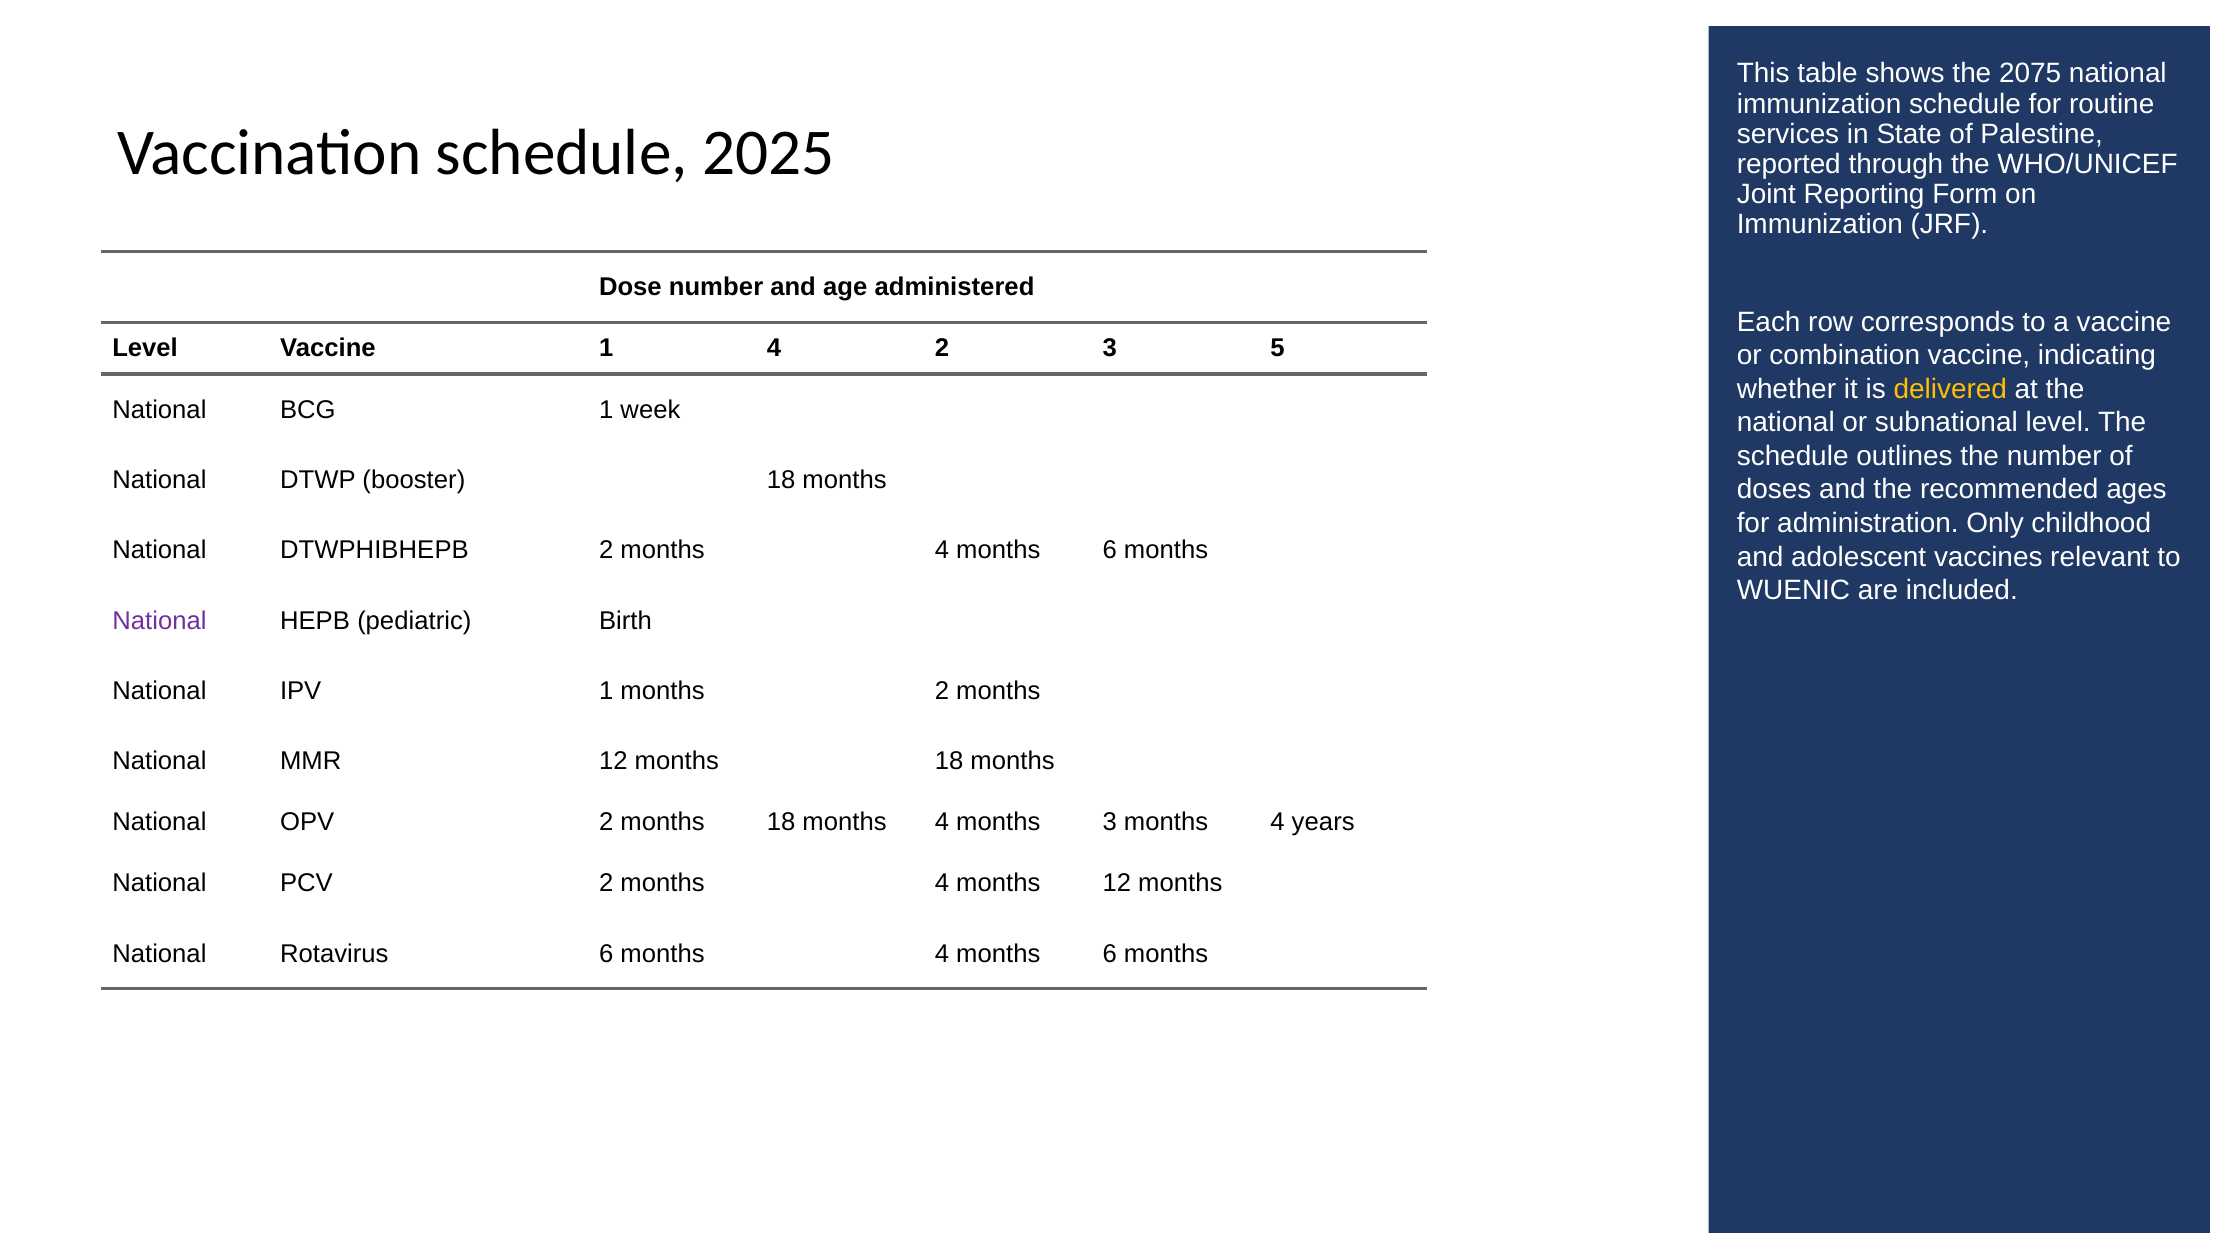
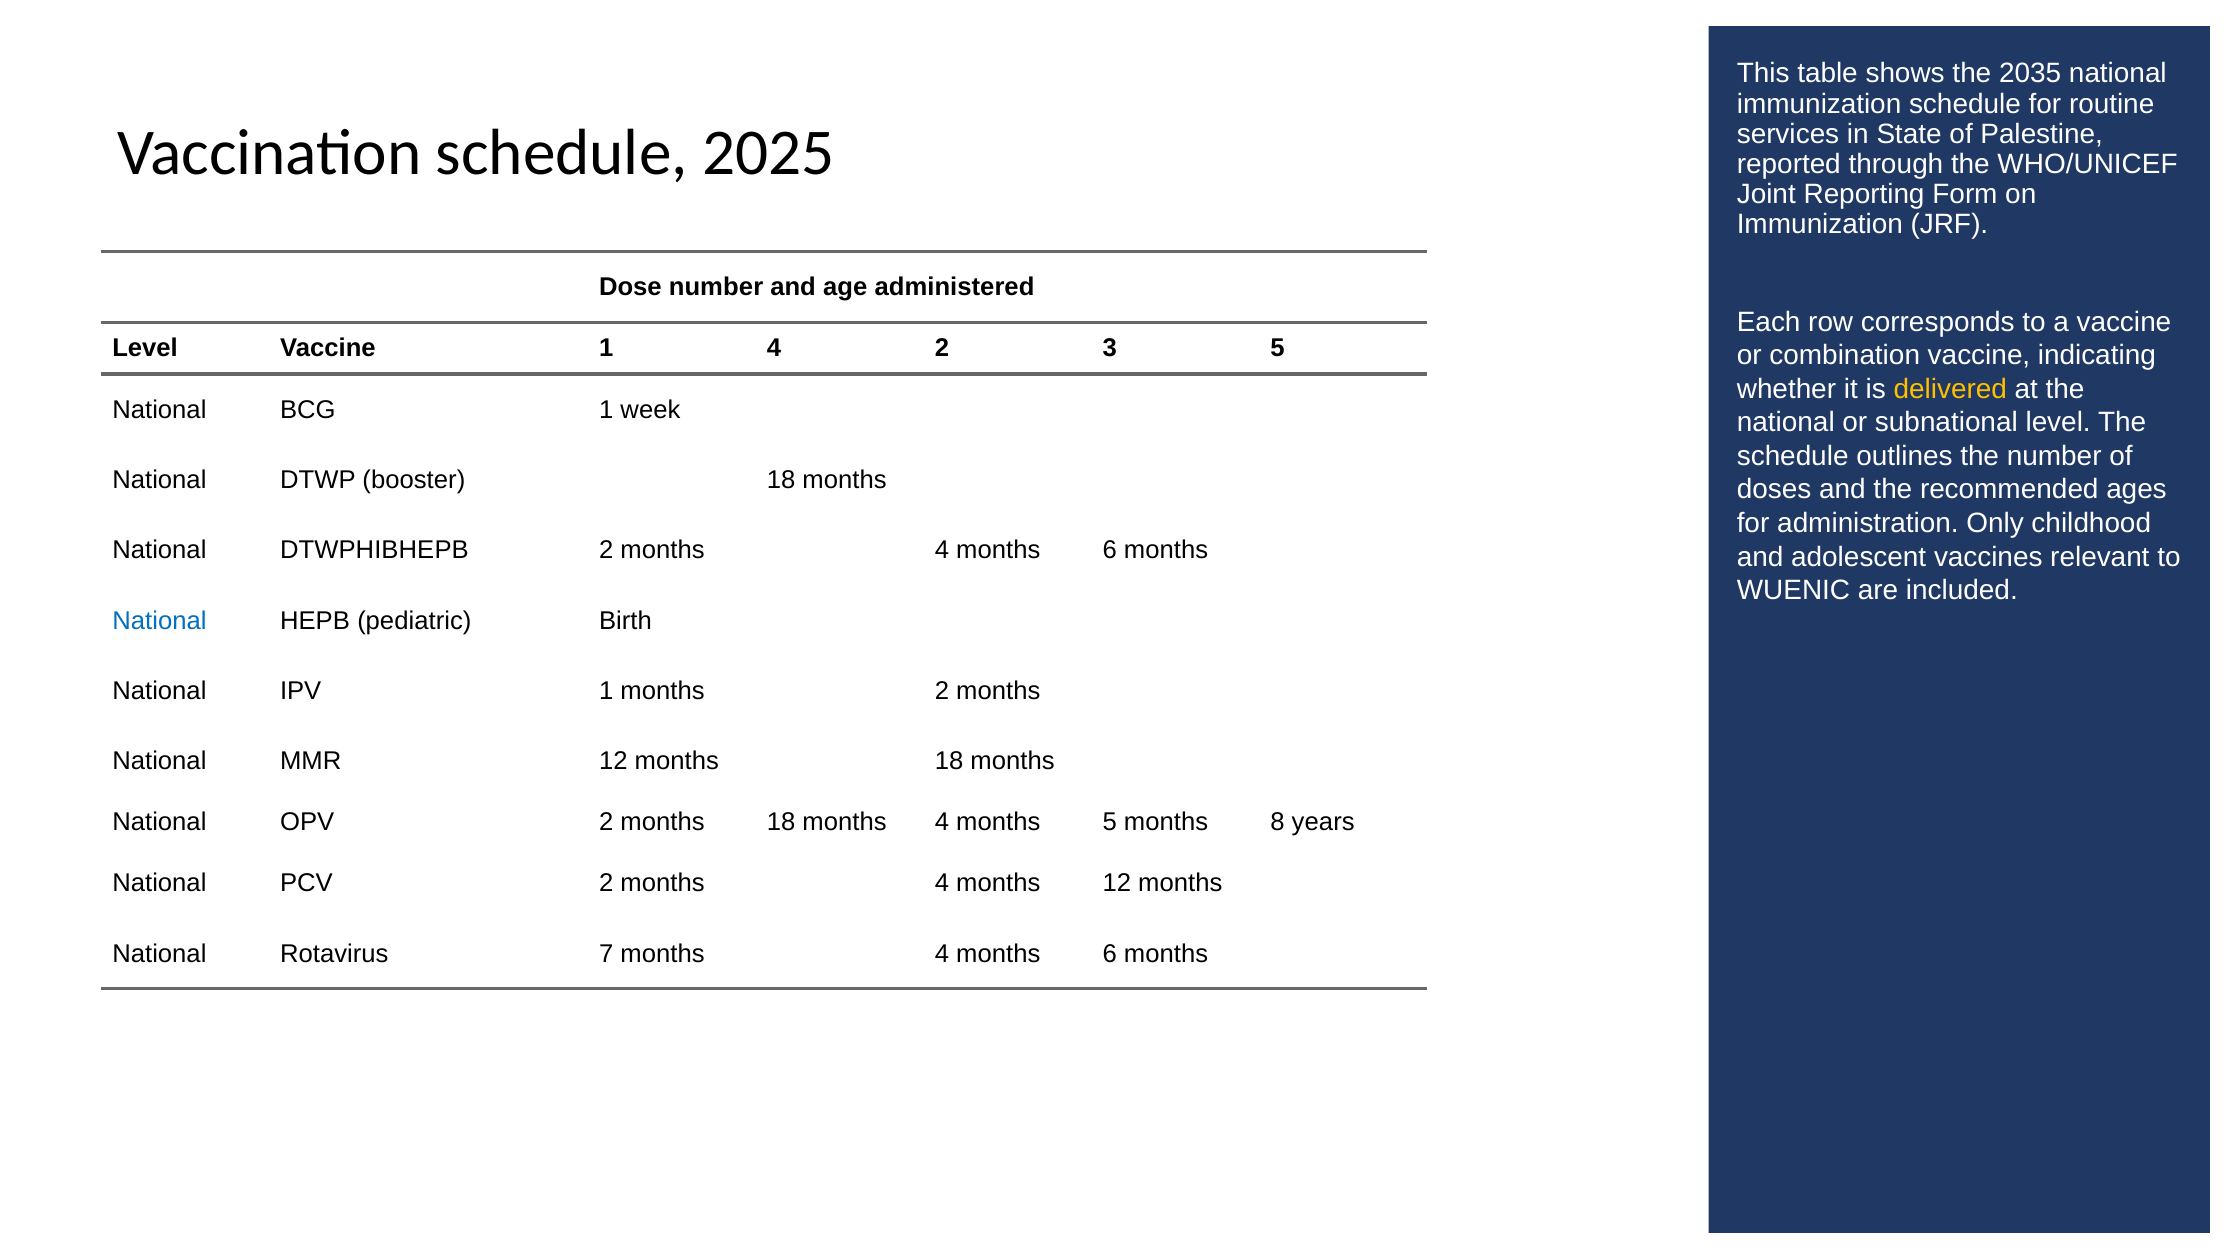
2075: 2075 -> 2035 (2030, 74)
National colour: purple -> blue (159, 621)
months 3: 3 -> 5 (1110, 822)
4: 4 -> 8 (1278, 822)
Rotavirus 6: 6 -> 7 (606, 954)
